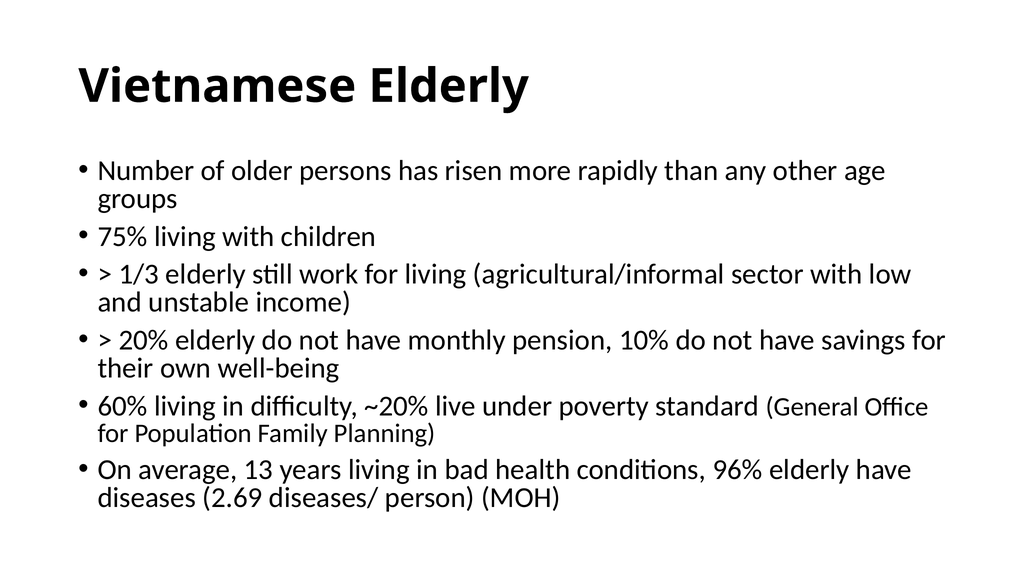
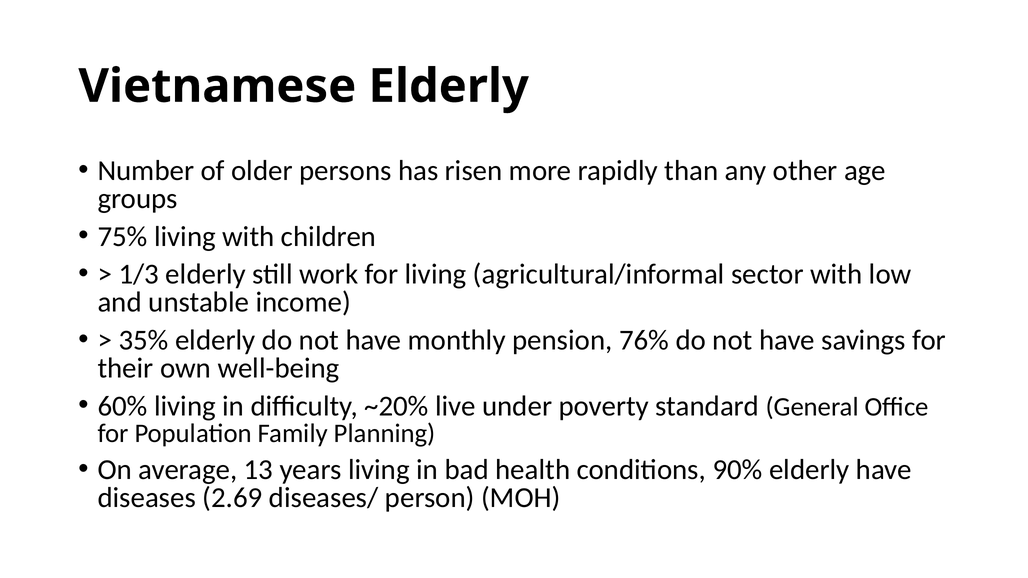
20%: 20% -> 35% (144, 340)
10%: 10% -> 76% (644, 340)
96%: 96% -> 90% (737, 470)
